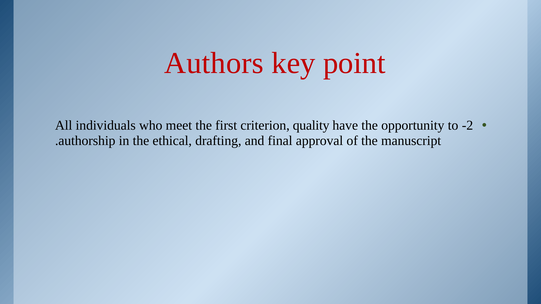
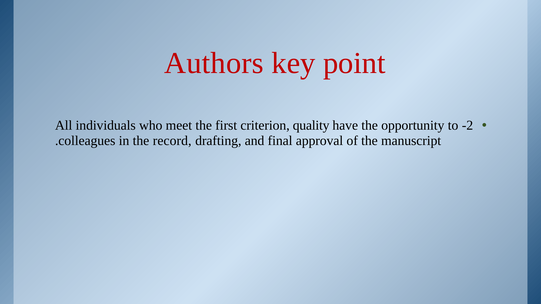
authorship: authorship -> colleagues (87, 141)
ethical: ethical -> record (172, 141)
